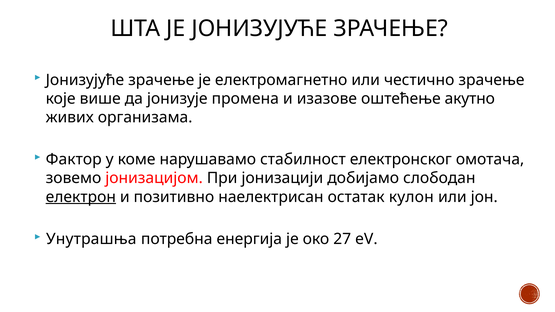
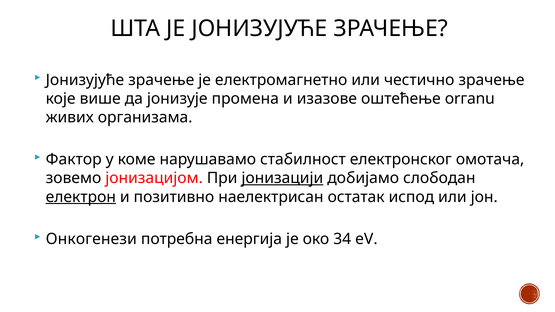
акутно: акутно -> orгanu (470, 99)
јонизацији underline: none -> present (282, 178)
кулон: кулон -> испод (411, 197)
Унутрашња: Унутрашња -> Онкогенези (91, 239)
27: 27 -> 34 (342, 239)
